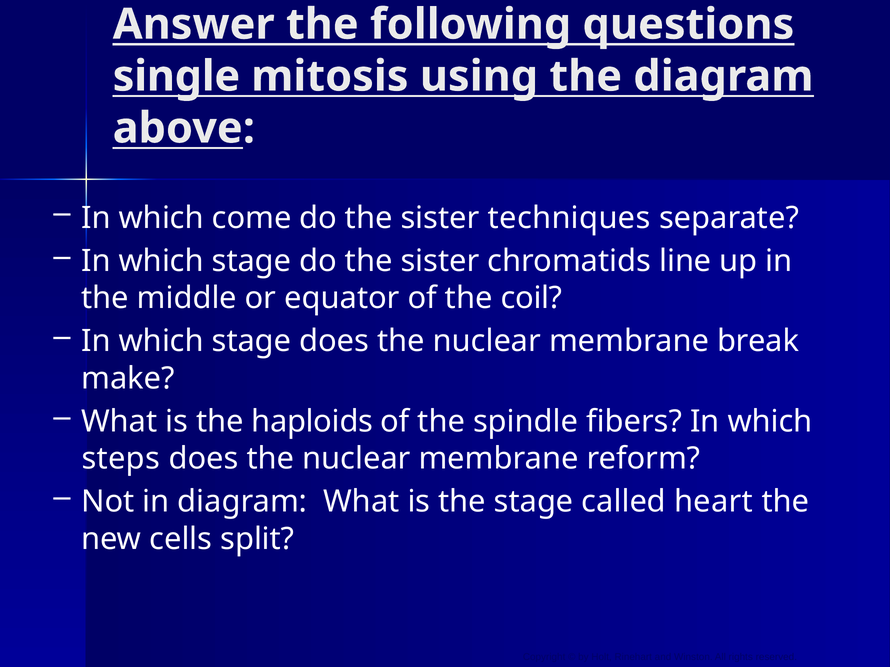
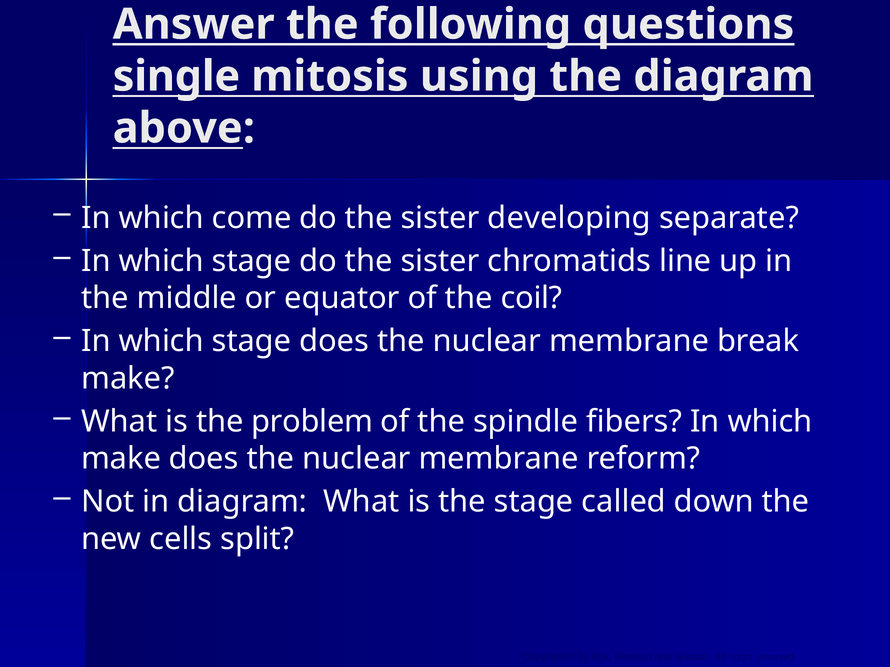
techniques: techniques -> developing (569, 218)
haploids: haploids -> problem (312, 422)
steps: steps -> make (121, 459)
heart: heart -> down (714, 502)
